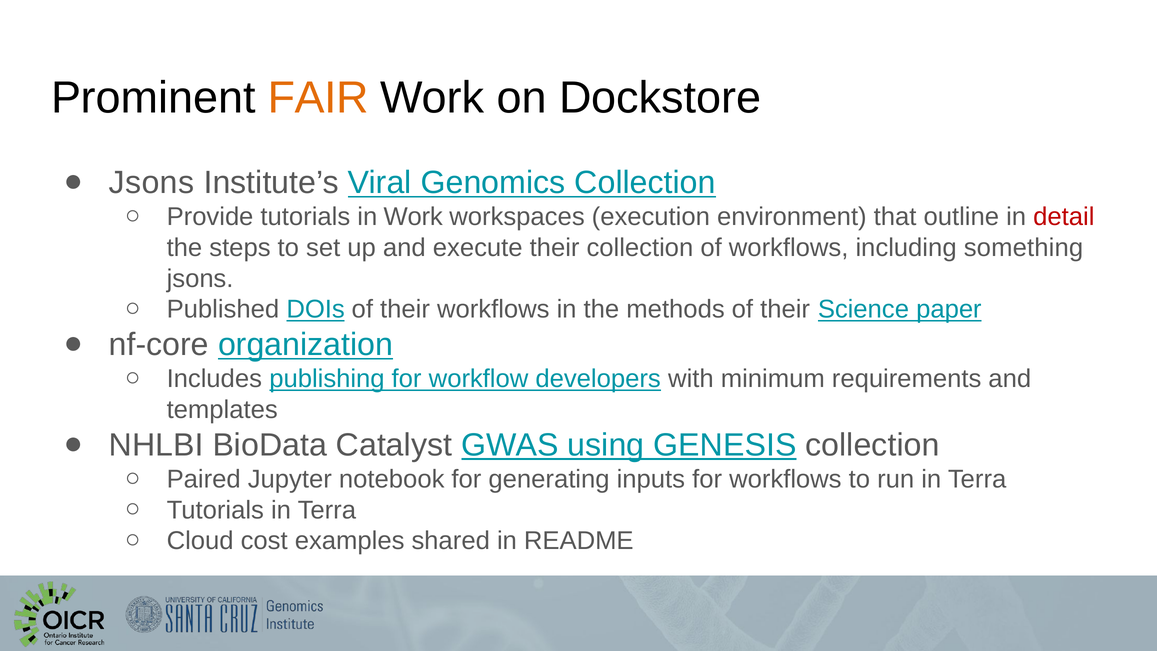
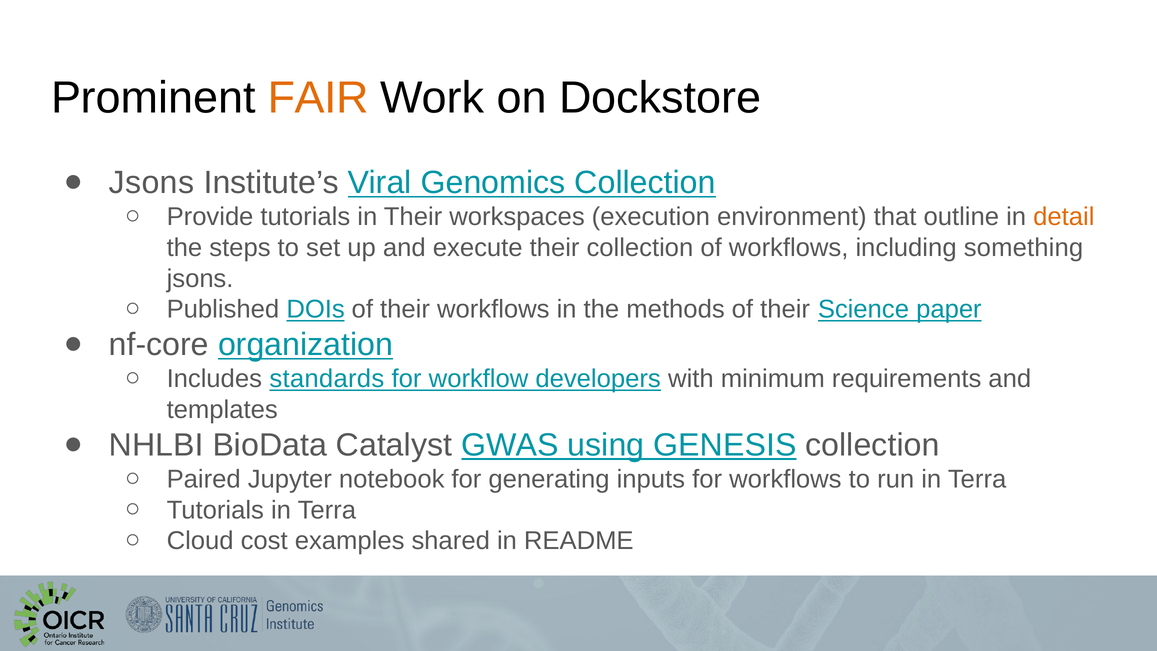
in Work: Work -> Their (413, 217)
detail colour: red -> orange (1064, 217)
publishing: publishing -> standards (327, 379)
